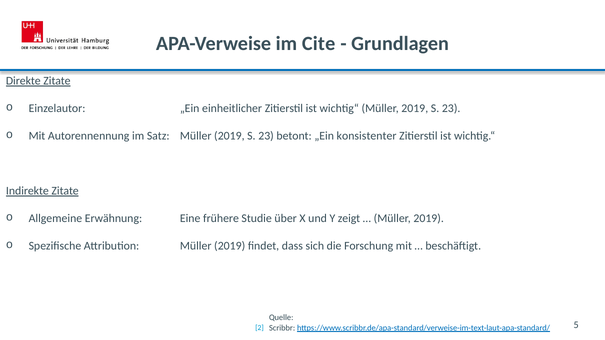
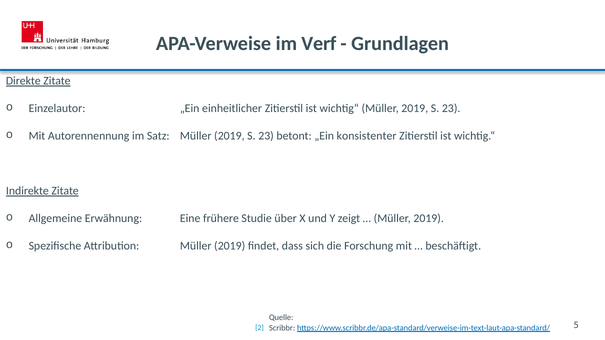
Cite: Cite -> Verf (319, 44)
